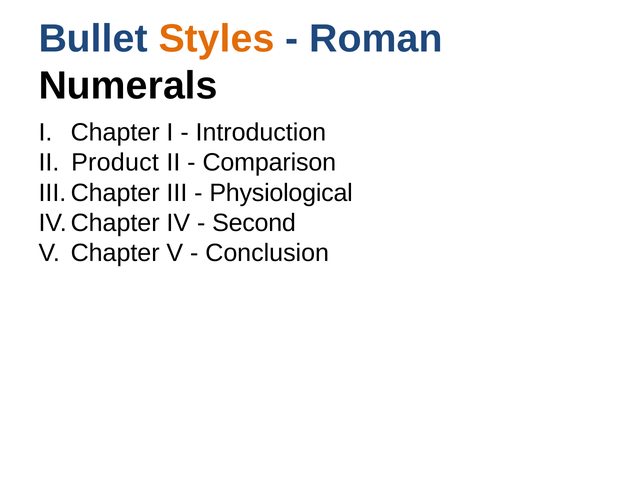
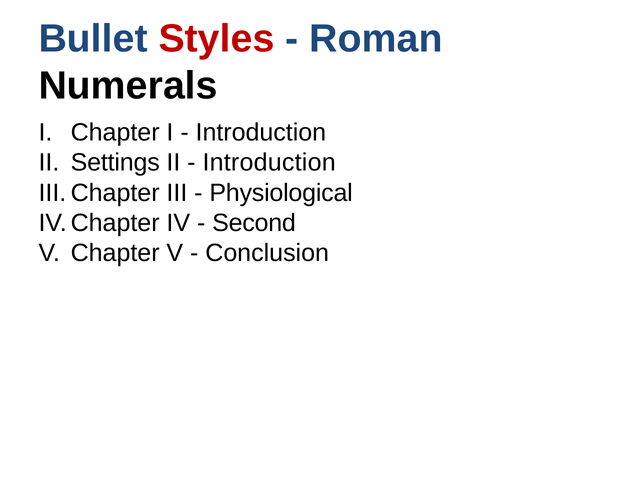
Styles colour: orange -> red (217, 39)
Product: Product -> Settings (115, 163)
Comparison: Comparison -> Introduction (269, 163)
